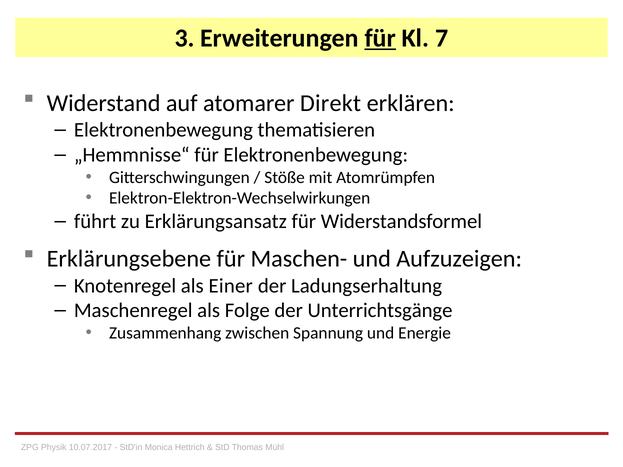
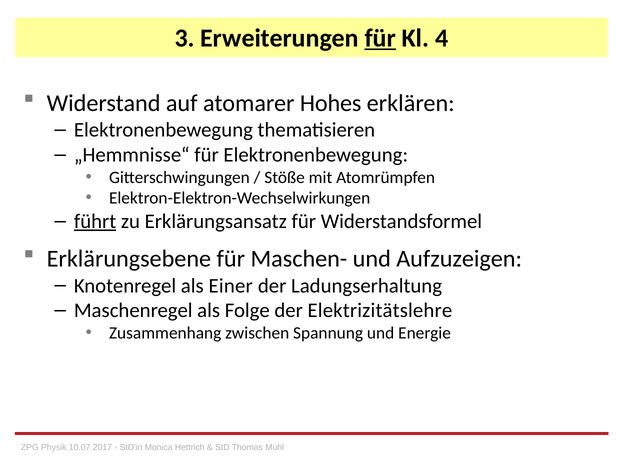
7: 7 -> 4 (442, 38)
Direkt: Direkt -> Hohes (331, 103)
führt underline: none -> present (95, 221)
Unterrichtsgänge: Unterrichtsgänge -> Elektrizitätslehre (380, 311)
